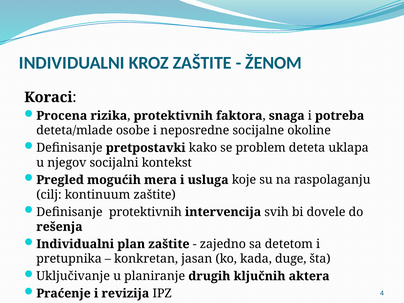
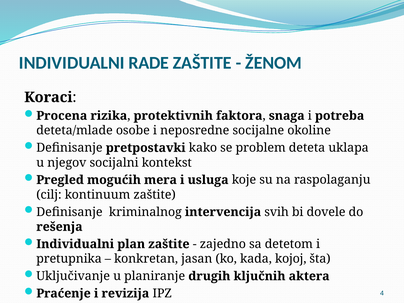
KROZ: KROZ -> RADE (149, 63)
Definisanje protektivnih: protektivnih -> kriminalnog (145, 212)
duge: duge -> kojoj (291, 259)
